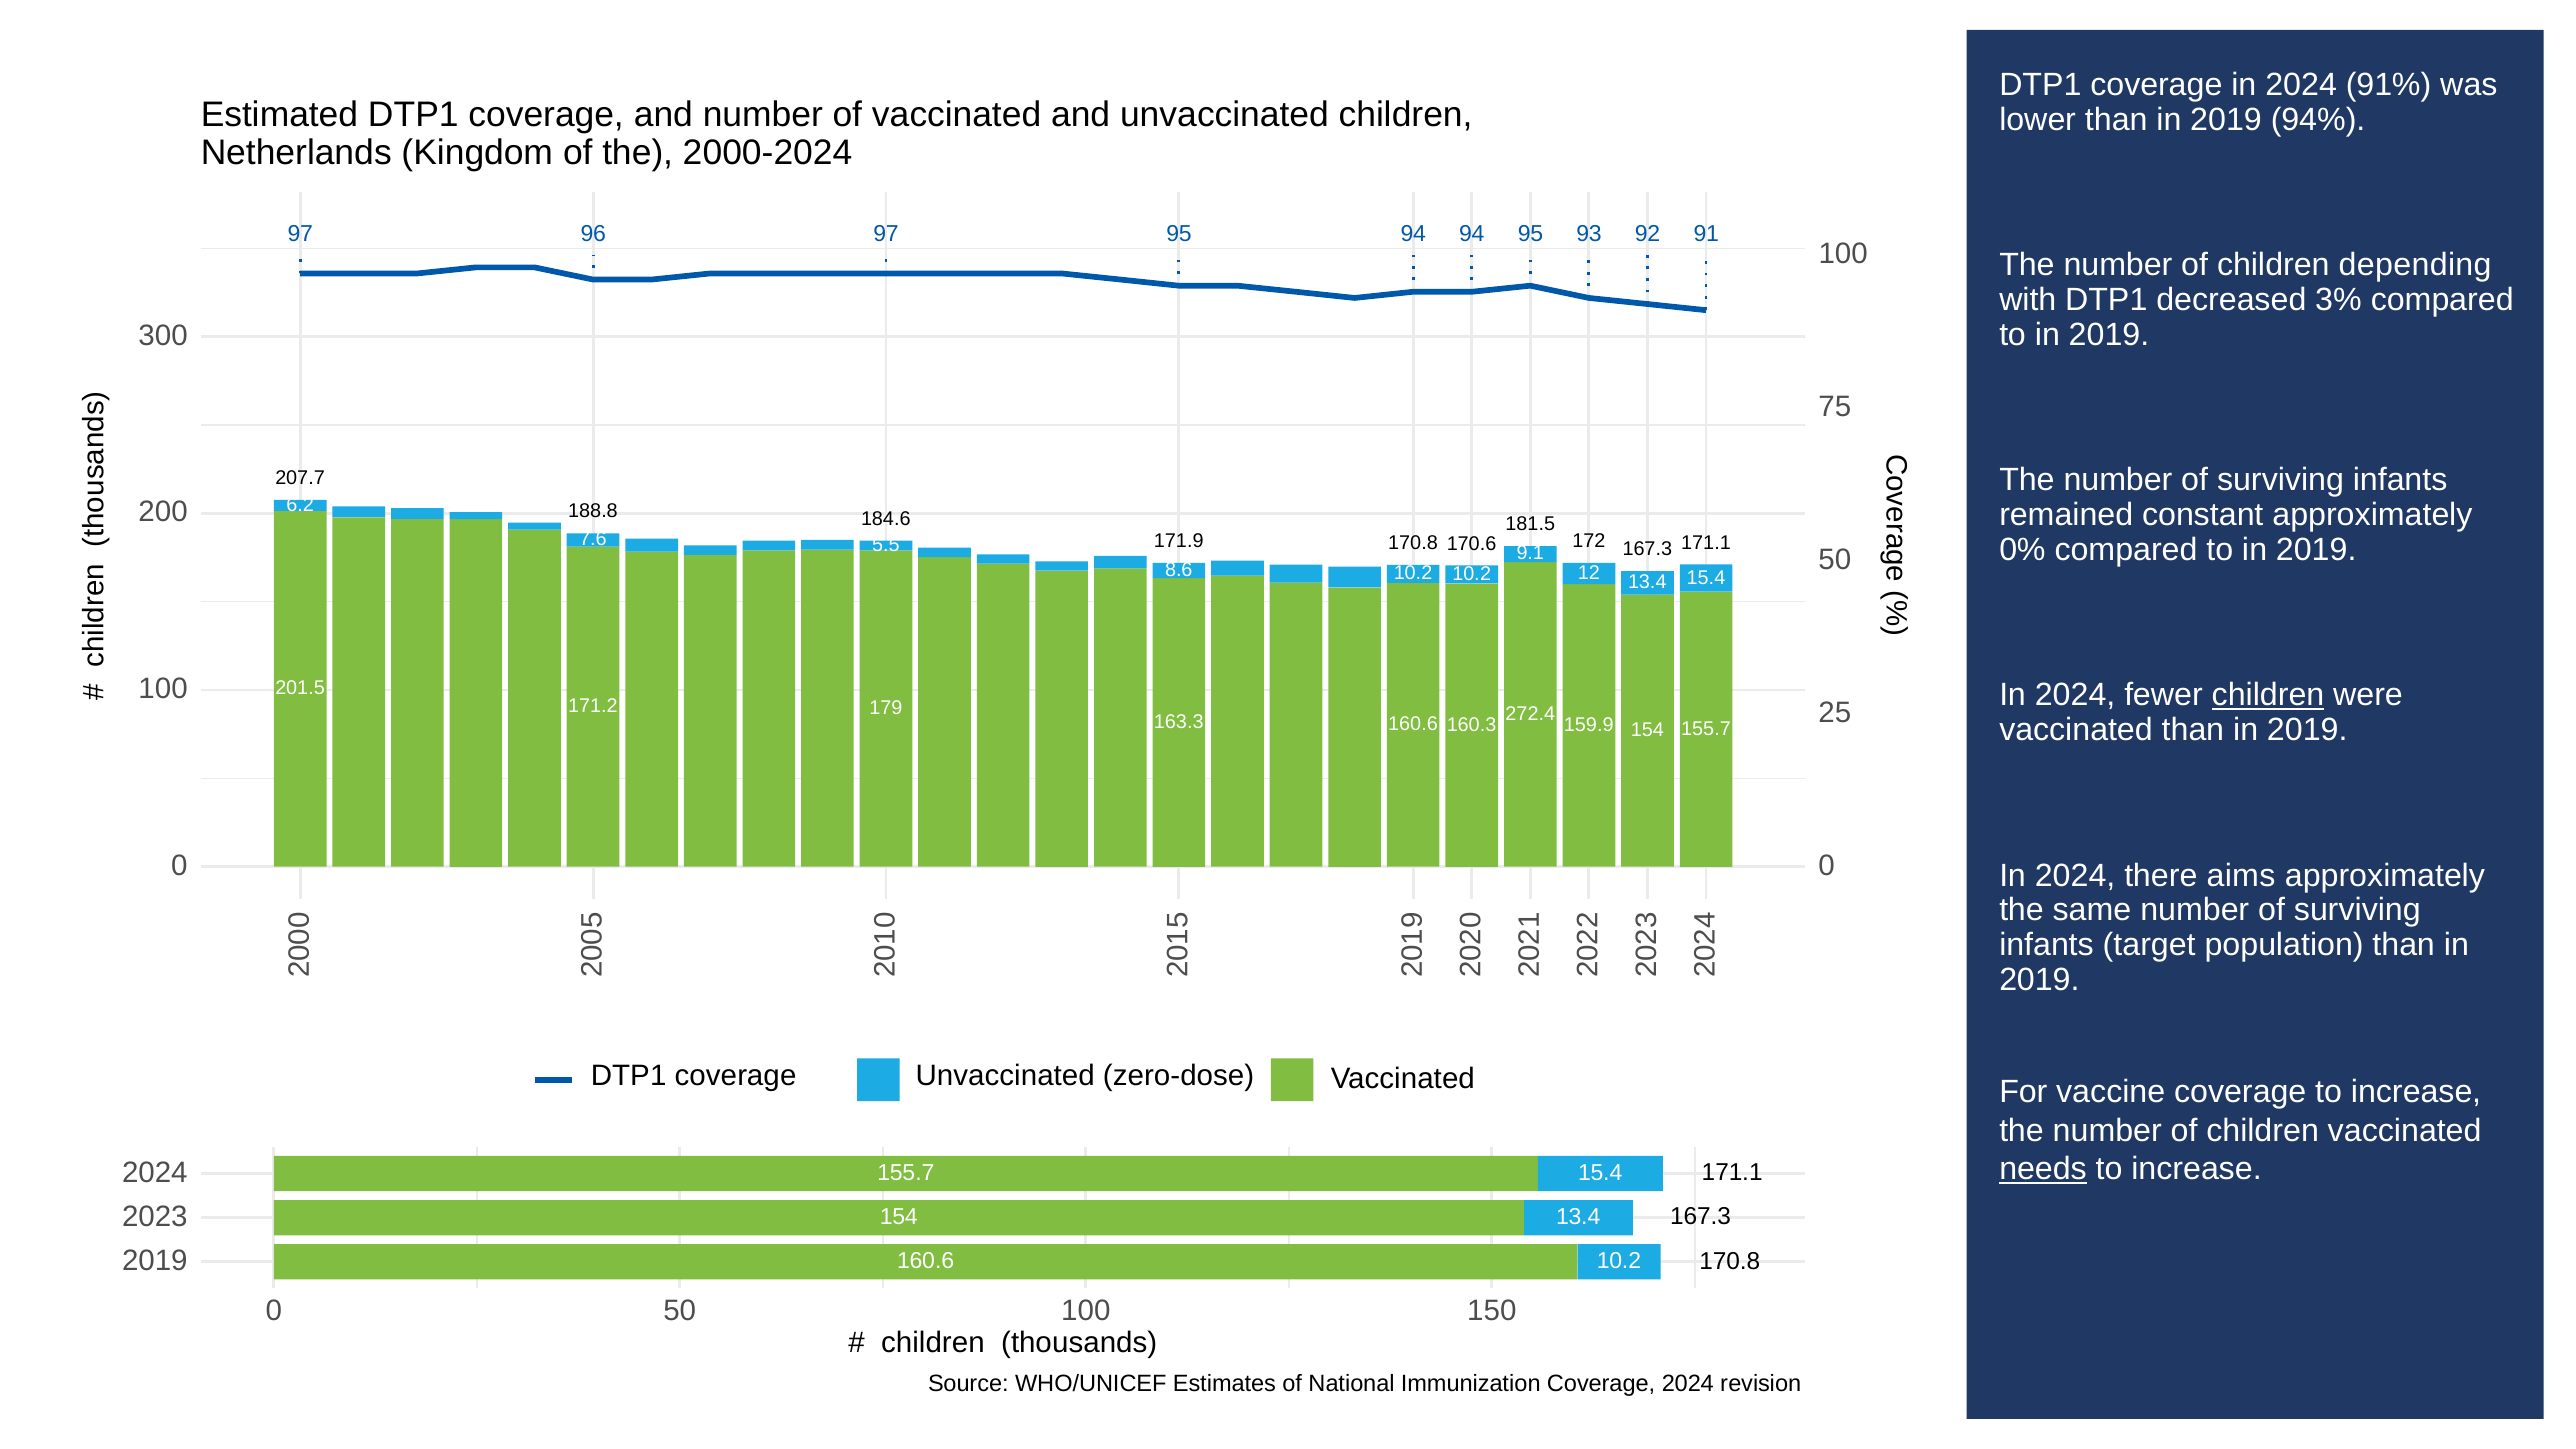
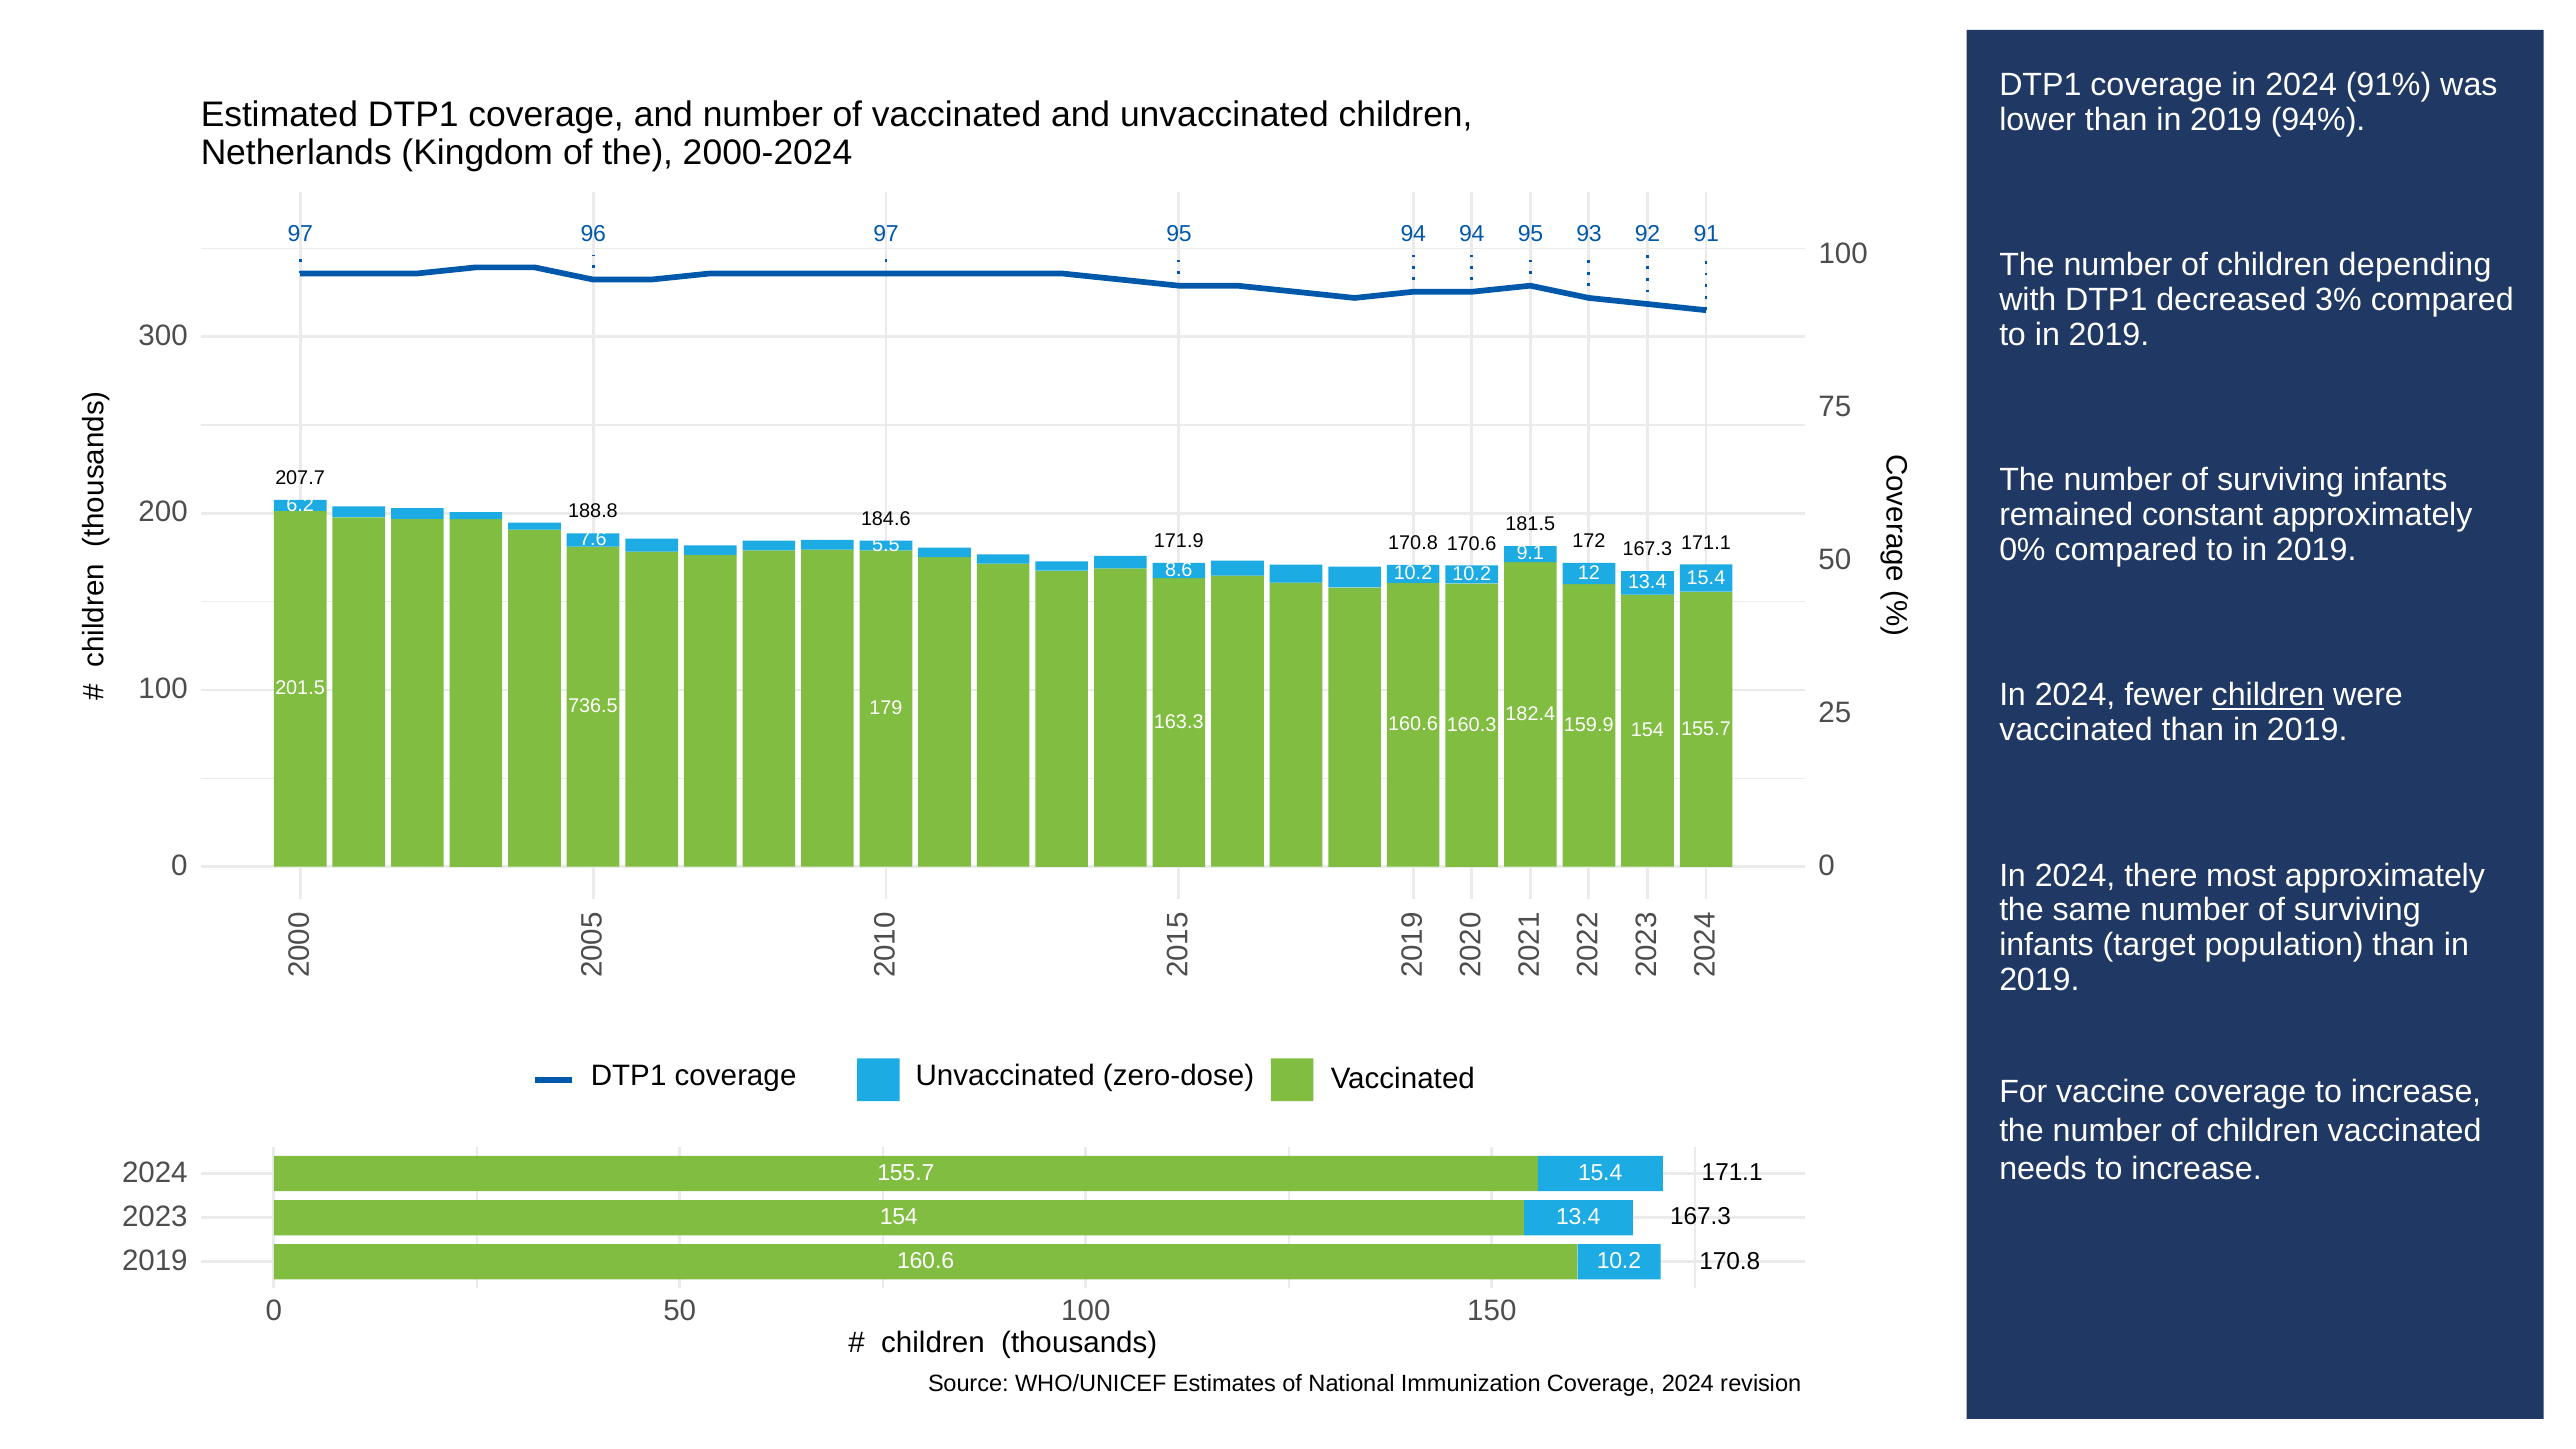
171.2: 171.2 -> 736.5 (593, 706)
272.4: 272.4 -> 182.4 (1530, 714)
aims: aims -> most (2241, 876)
needs underline: present -> none (2043, 1169)
